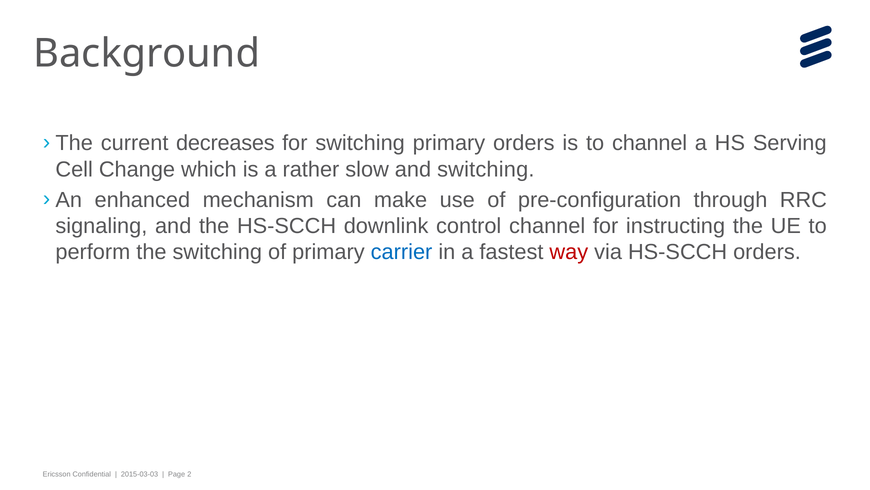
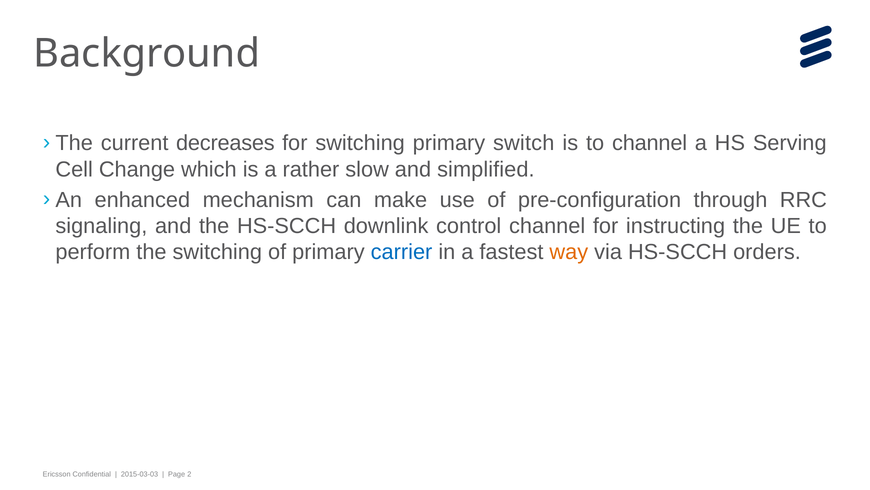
primary orders: orders -> switch (524, 143)
and switching: switching -> simplified (486, 169)
way colour: red -> orange (569, 252)
